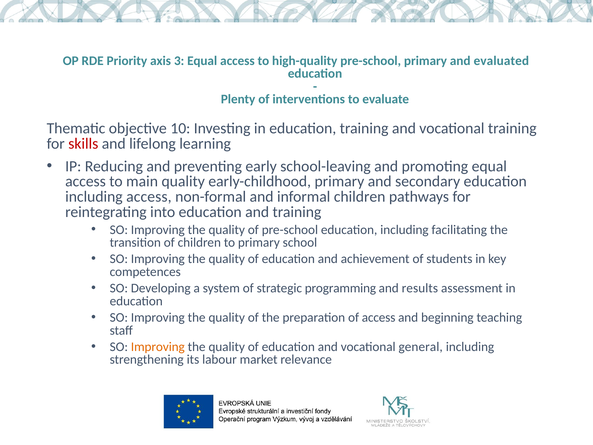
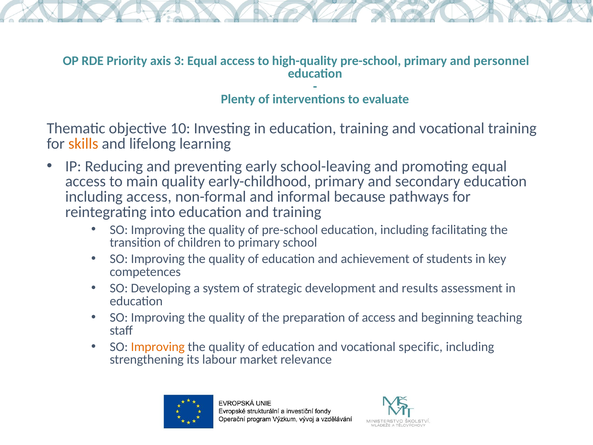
evaluated: evaluated -> personnel (501, 61)
skills colour: red -> orange (83, 144)
informal children: children -> because (360, 197)
programming: programming -> development (340, 288)
general: general -> specific (421, 347)
